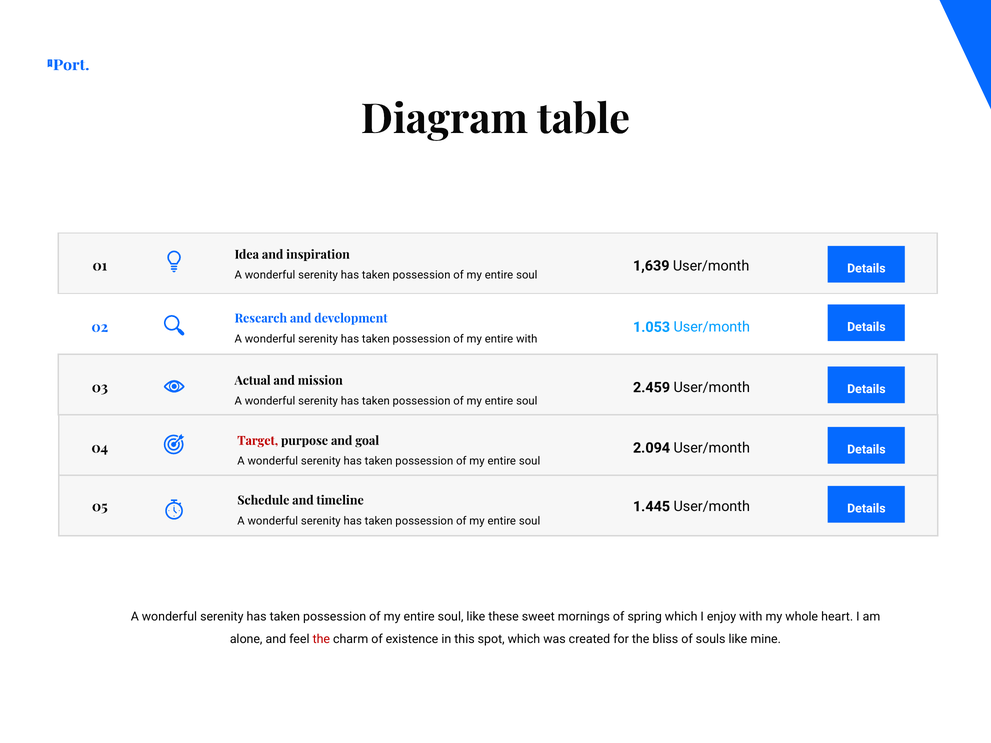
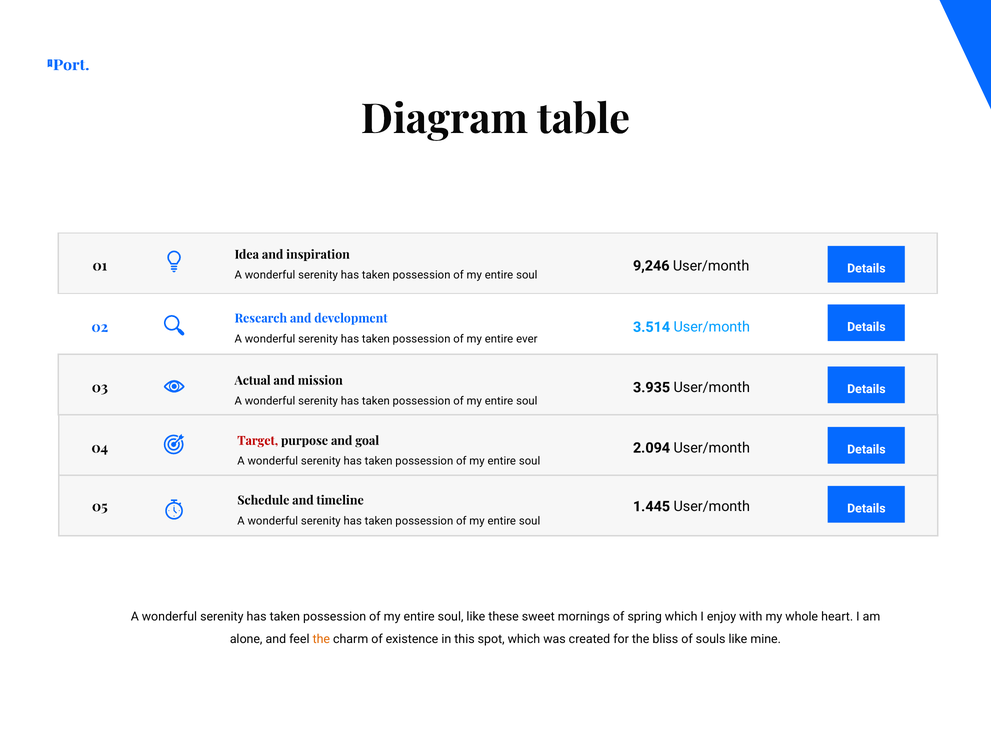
1,639: 1,639 -> 9,246 (651, 266)
1.053: 1.053 -> 3.514 (652, 327)
entire with: with -> ever (527, 339)
2.459: 2.459 -> 3.935 (652, 388)
the colour: red -> orange (321, 639)
